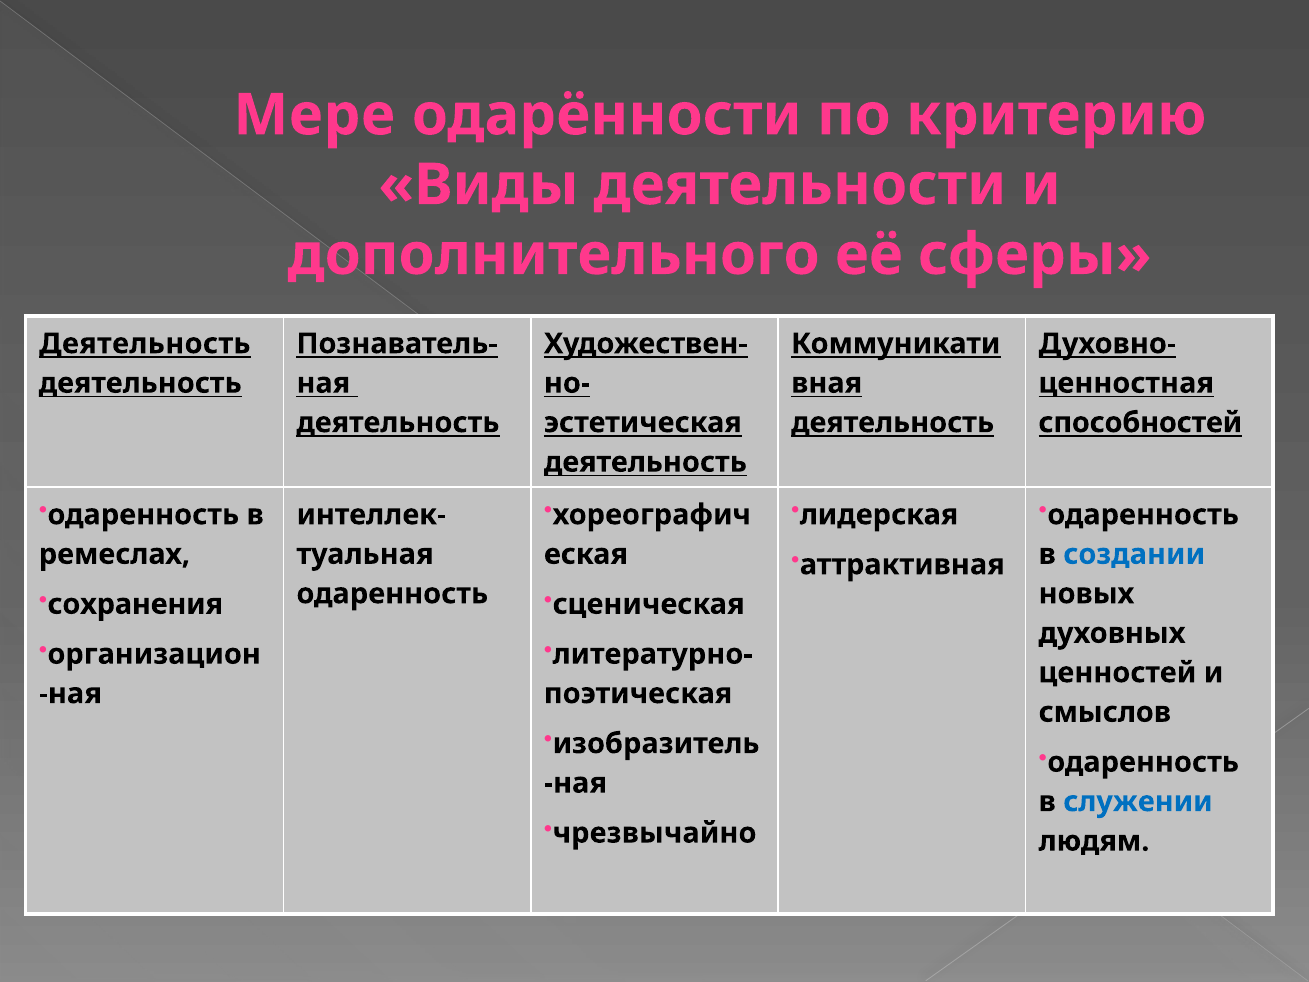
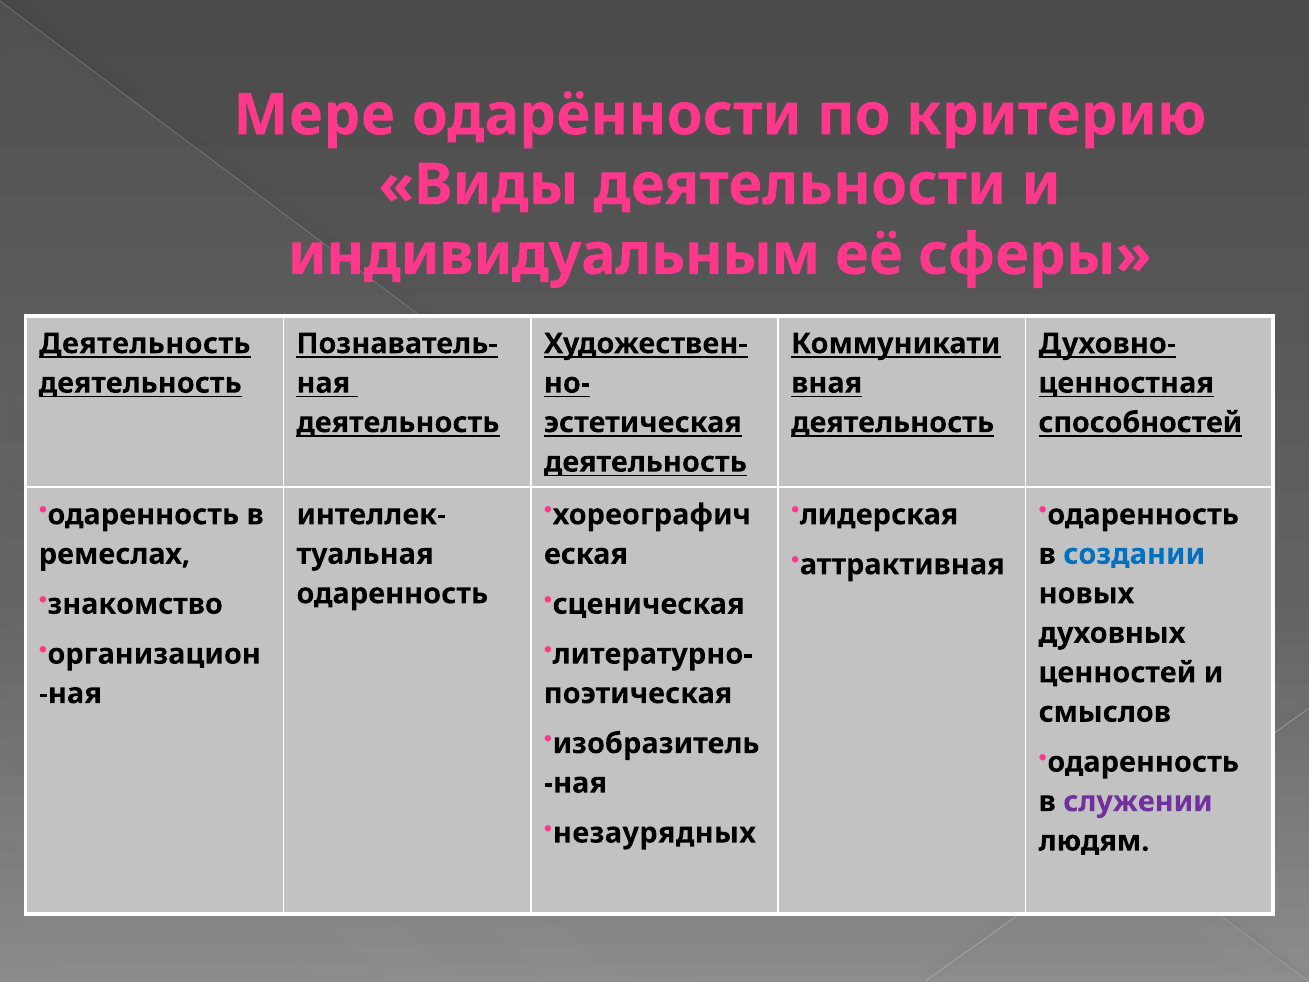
дополнительного: дополнительного -> индивидуальным (554, 255)
сохранения: сохранения -> знакомство (135, 604)
служении colour: blue -> purple (1138, 801)
чрезвычайно: чрезвычайно -> незаурядных (654, 833)
